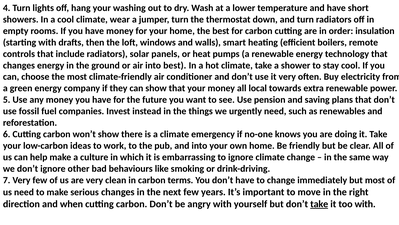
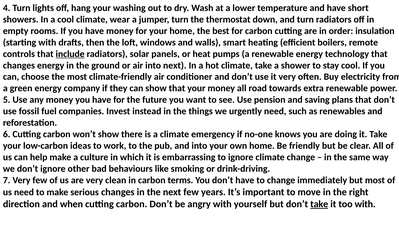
include underline: none -> present (70, 54)
into best: best -> next (175, 65)
local: local -> road (258, 88)
